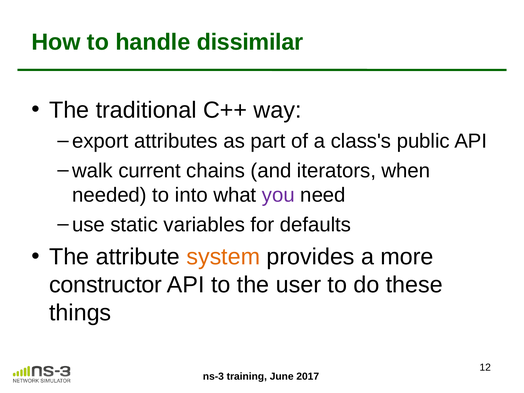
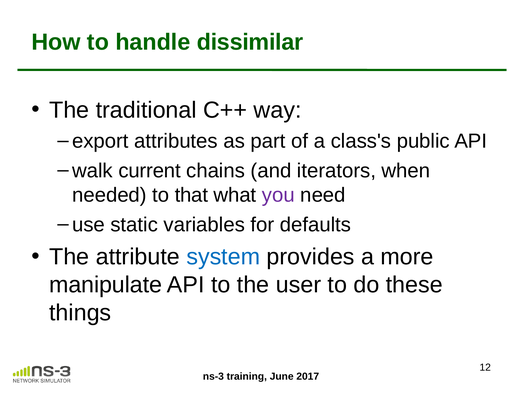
into: into -> that (191, 195)
system colour: orange -> blue (223, 257)
constructor: constructor -> manipulate (106, 285)
